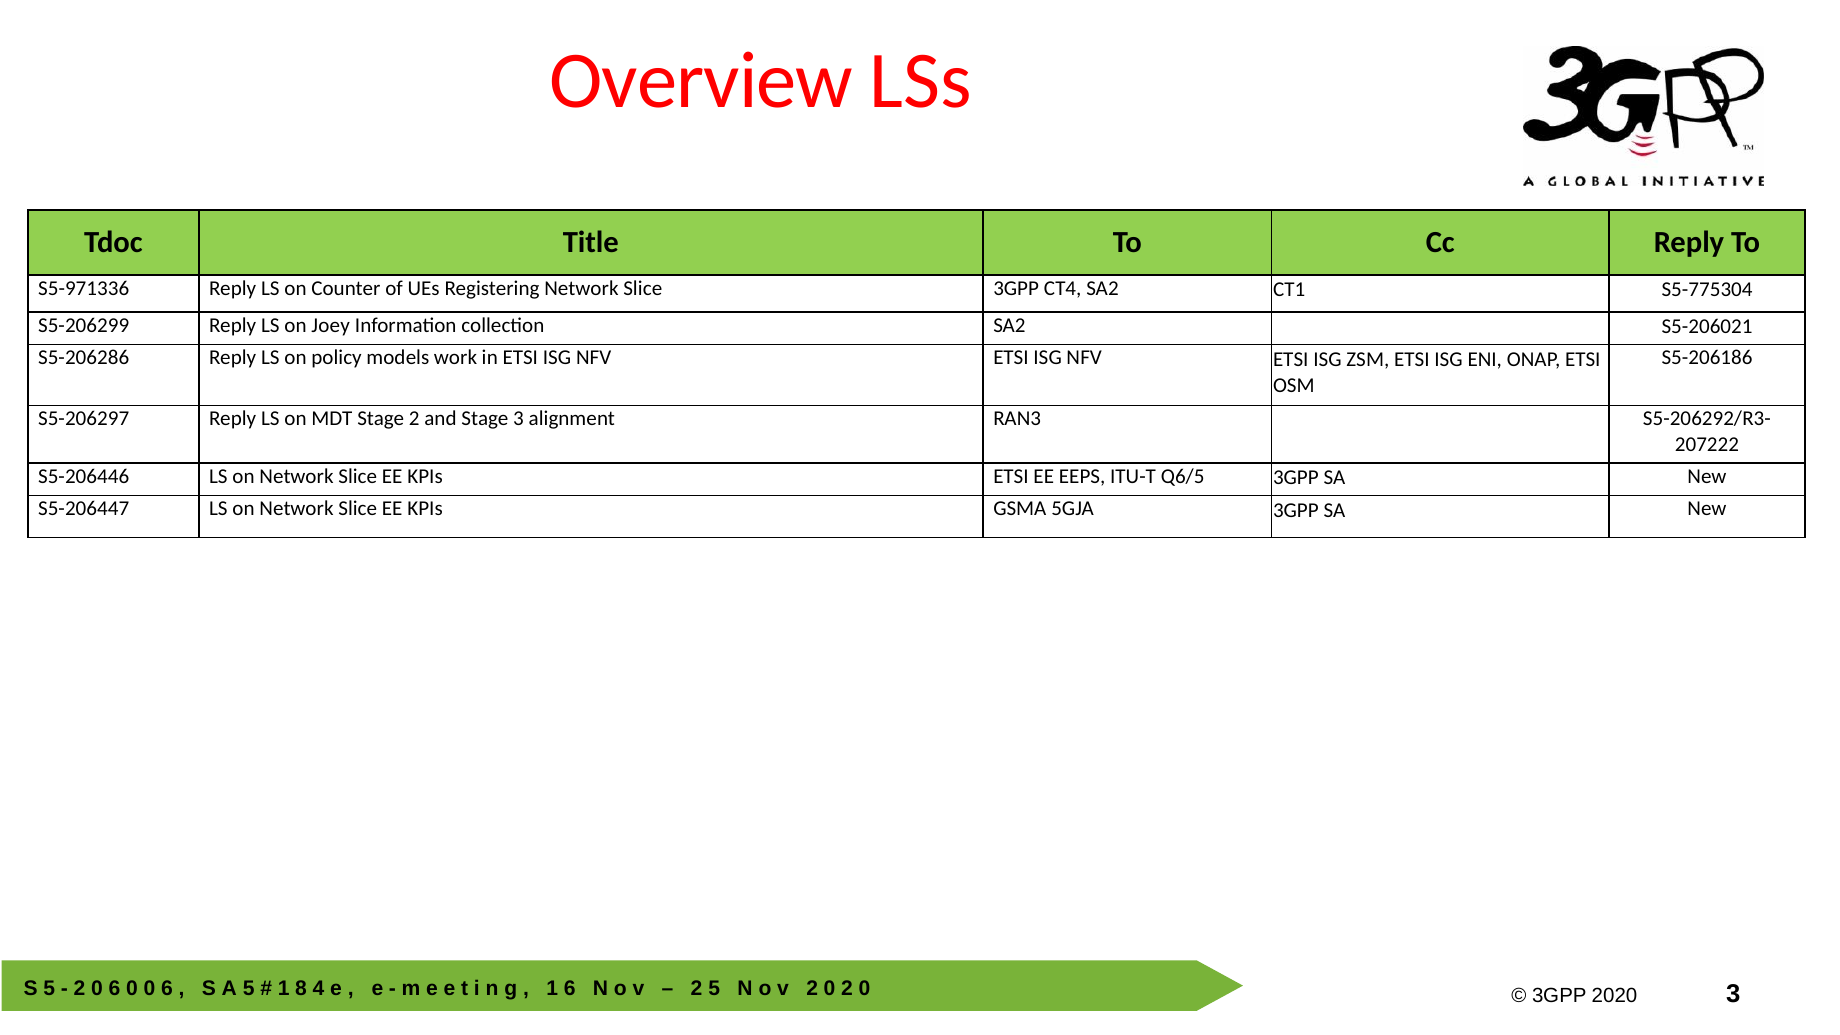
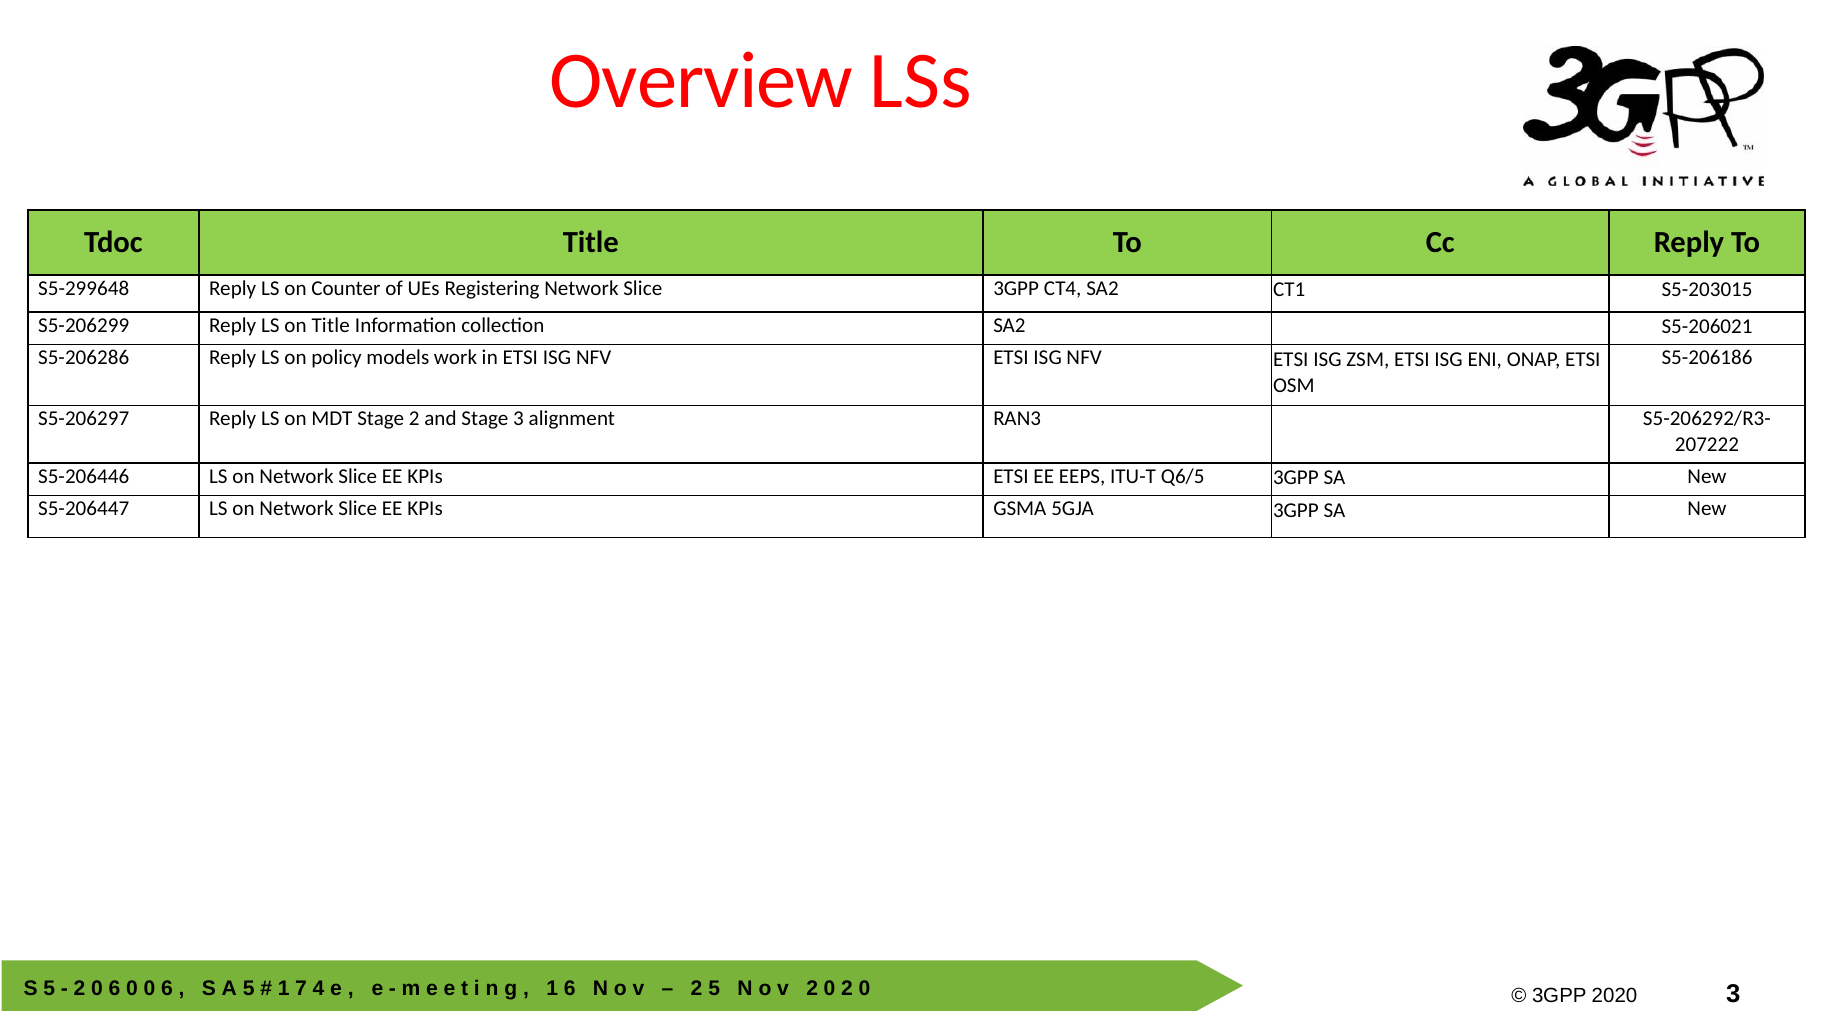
S5-971336: S5-971336 -> S5-299648 (84, 288)
S5-775304: S5-775304 -> S5-203015 (1707, 290)
on Joey: Joey -> Title (331, 325)
8: 8 -> 7 (301, 988)
